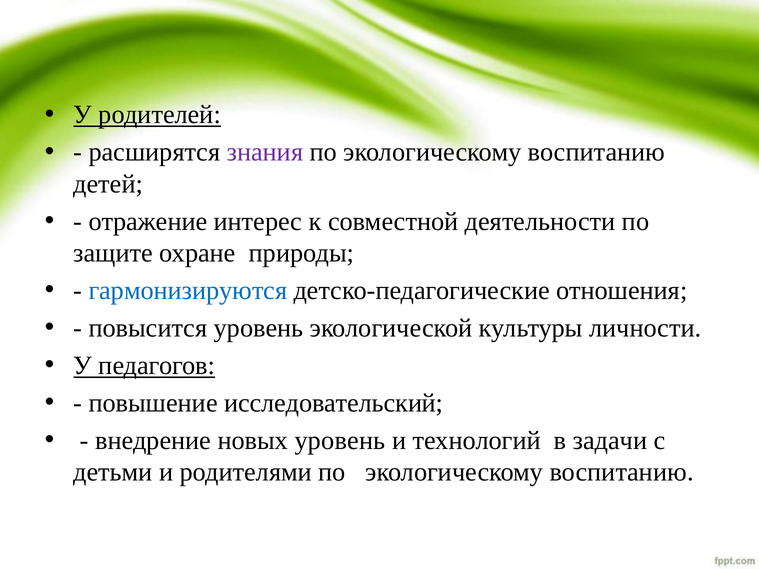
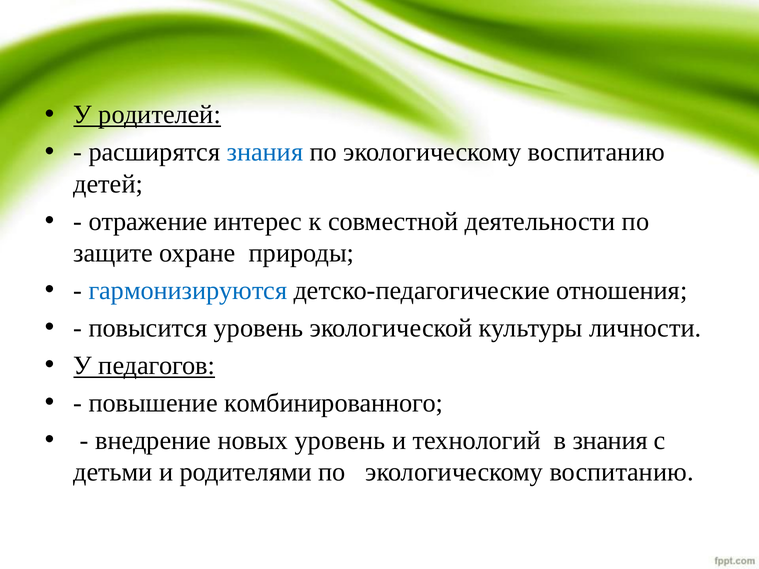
знания colour: purple -> blue (265, 152)
исследовательский: исследовательский -> комбинированного (334, 403)
в задачи: задачи -> знания (610, 441)
